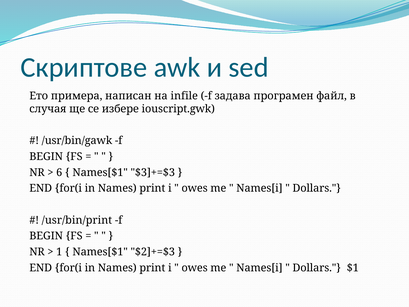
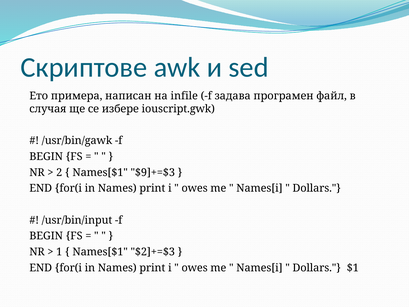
6: 6 -> 2 (59, 172)
$3]+=$3: $3]+=$3 -> $9]+=$3 (153, 172)
/usr/bin/print: /usr/bin/print -> /usr/bin/input (77, 220)
